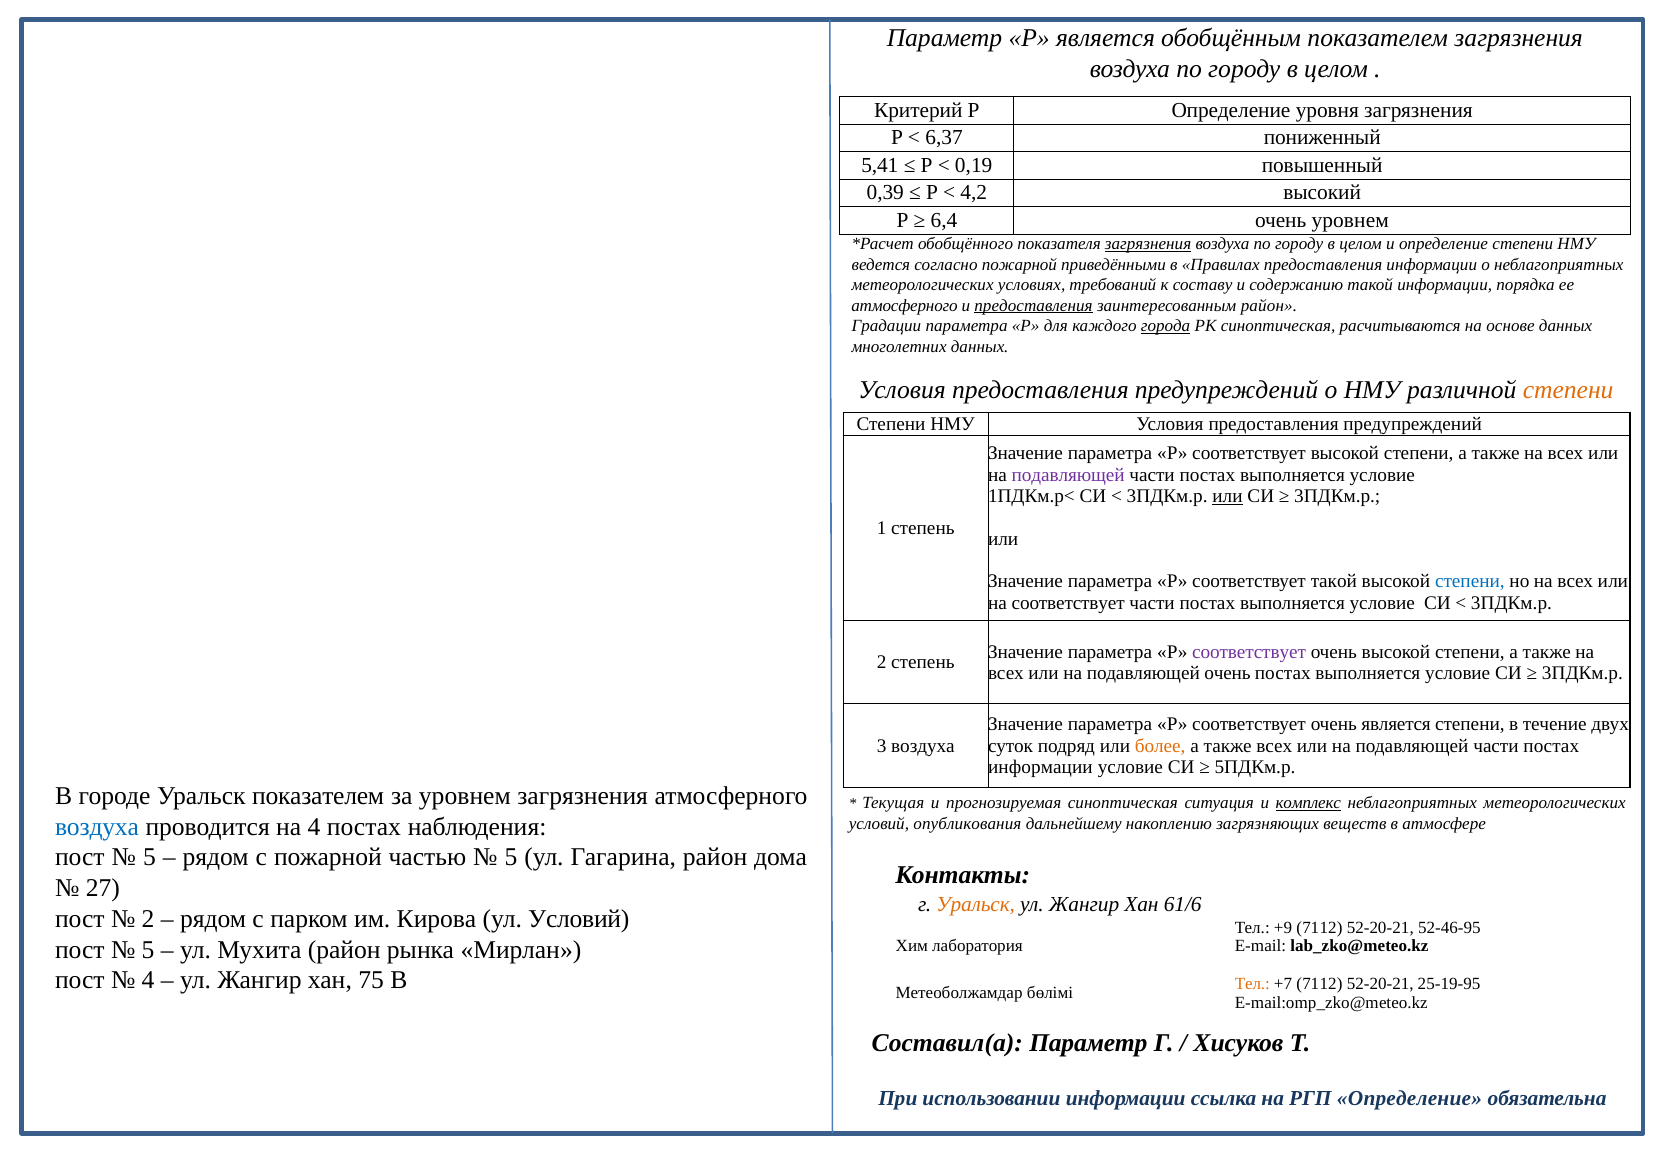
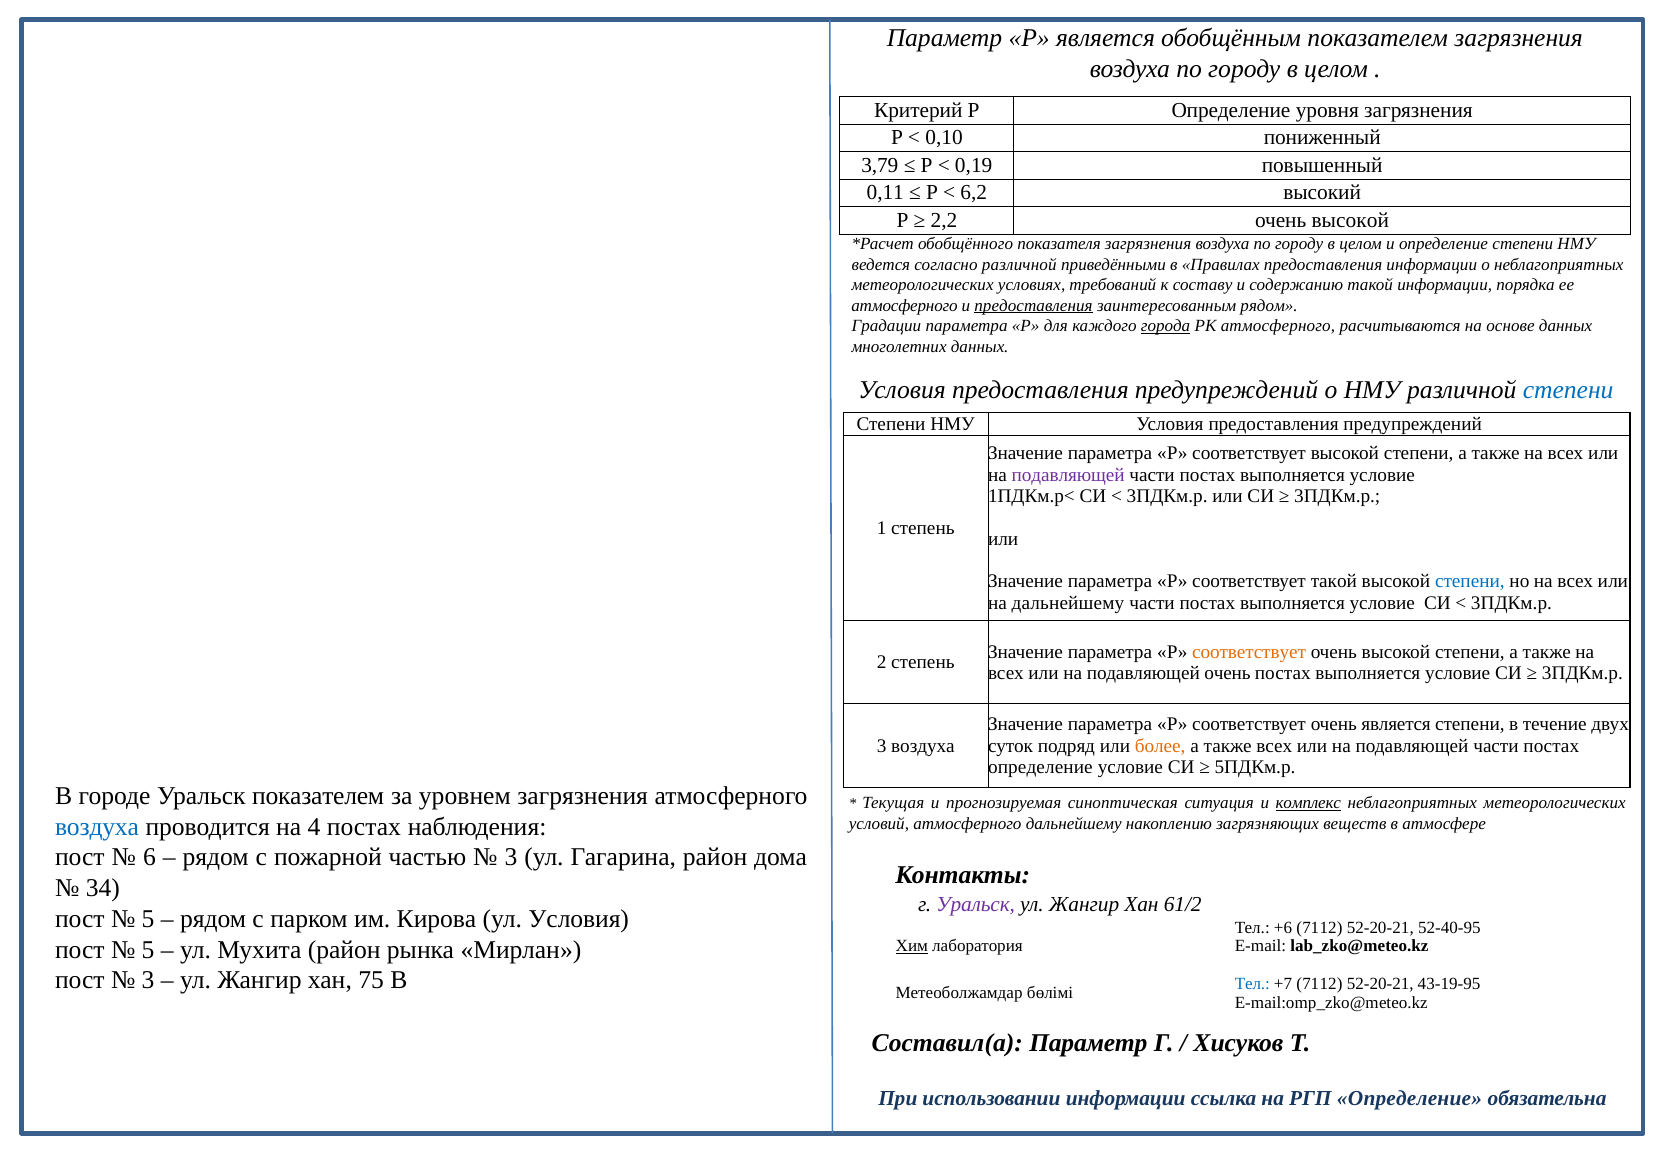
6,37: 6,37 -> 0,10 (944, 138)
5,41: 5,41 -> 3,79 (880, 165)
0,39: 0,39 -> 0,11 (885, 193)
4,2: 4,2 -> 6,2 (974, 193)
6,4: 6,4 -> 2,2 (944, 220)
уровнем: уровнем -> высокой (1350, 220)
загрязнения underline: present -> none (1148, 244)
согласно пожарной: пожарной -> различной (1019, 264)
заинтересованным район: район -> рядом (1269, 305)
РК синоптическая: синоптическая -> атмосферного (1278, 326)
степени colour: orange -> blue (1568, 390)
или underline: present -> none (1227, 496)
на соответствует: соответствует -> дальнейшему (1068, 603)
соответствует colour: purple -> orange (1249, 652)
информации: информации -> определение (1040, 767)
условий опубликования: опубликования -> атмосферного (967, 823)
5: 5 -> 6 (149, 857)
5: 5 -> 3 (511, 857)
27: 27 -> 34 (103, 888)
Уральск colour: orange -> purple (976, 904)
61/6: 61/6 -> 61/2 (1183, 904)
2: 2 -> 5 (148, 919)
ул Условий: Условий -> Условия (579, 919)
+9: +9 -> +6 (1283, 927)
52-46-95: 52-46-95 -> 52-40-95 (1449, 927)
Хим underline: none -> present (912, 946)
4: 4 -> 3 (148, 980)
Тел colour: orange -> blue (1252, 984)
25-19-95: 25-19-95 -> 43-19-95 (1449, 984)
